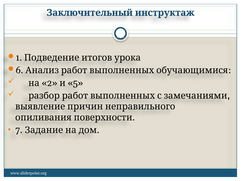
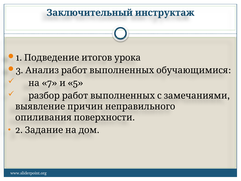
6: 6 -> 3 (19, 70)
2: 2 -> 7 (49, 83)
7: 7 -> 2 (19, 130)
